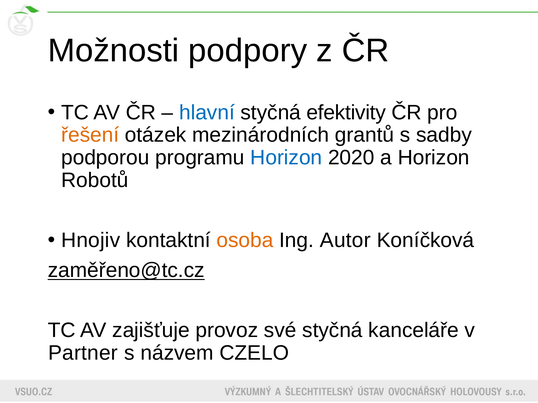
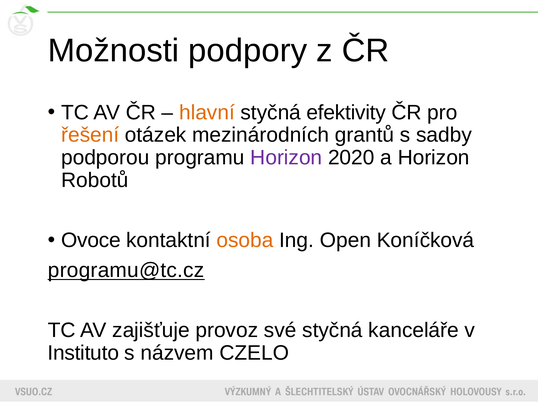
hlavní colour: blue -> orange (207, 113)
Horizon colour: blue -> purple (286, 158)
Hnojiv: Hnojiv -> Ovoce (91, 241)
Autor: Autor -> Open (345, 241)
zaměřeno@tc.cz: zaměřeno@tc.cz -> programu@tc.cz (126, 271)
Partner: Partner -> Instituto (83, 353)
